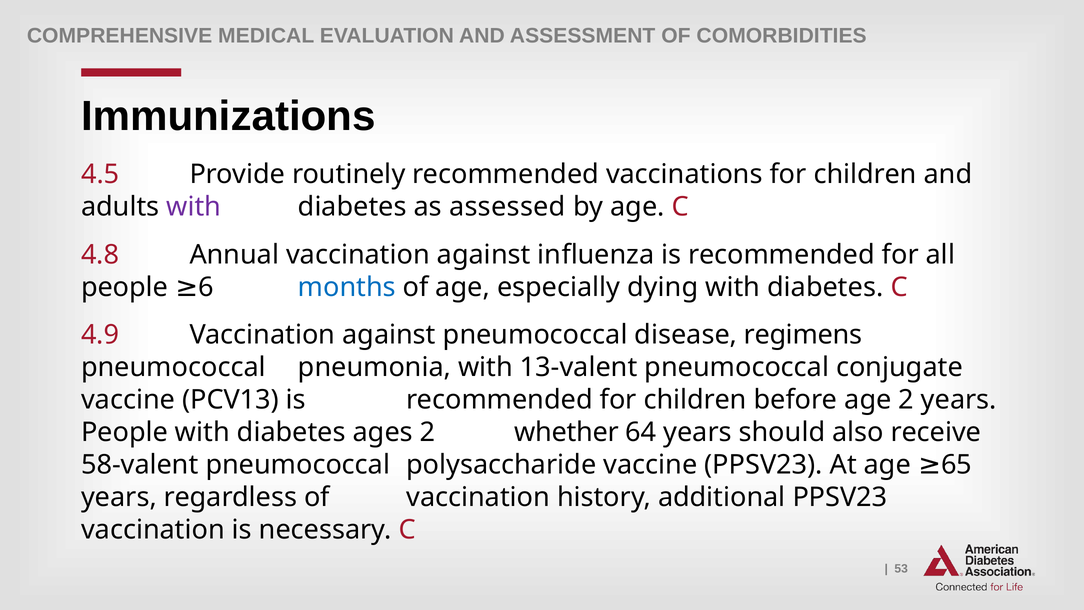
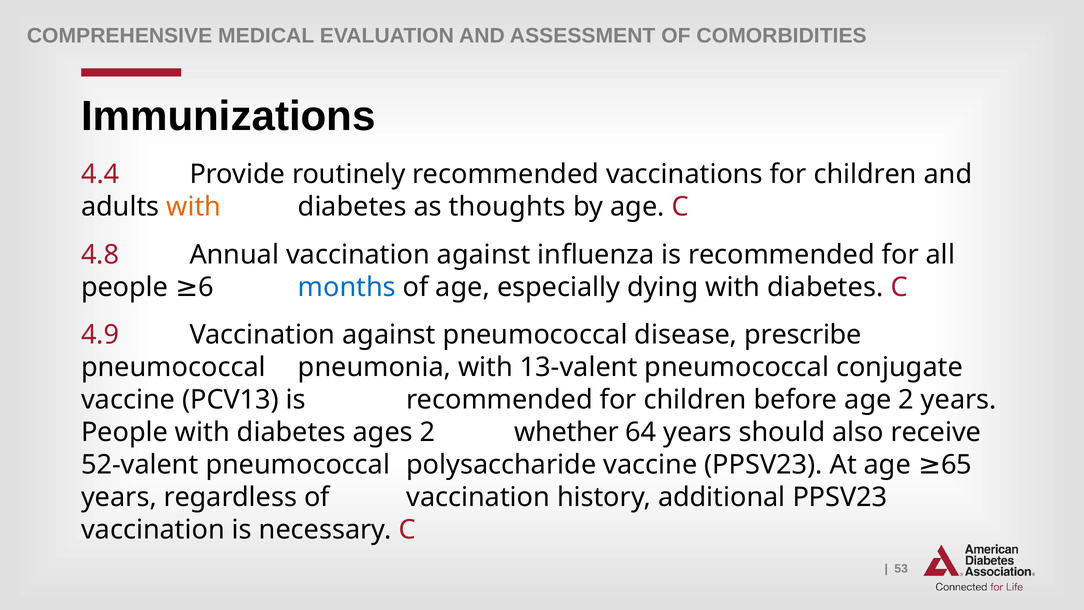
4.5: 4.5 -> 4.4 (100, 174)
with colour: purple -> orange (194, 207)
assessed: assessed -> thoughts (507, 207)
regimens: regimens -> prescribe (803, 335)
58-valent: 58-valent -> 52-valent (140, 465)
